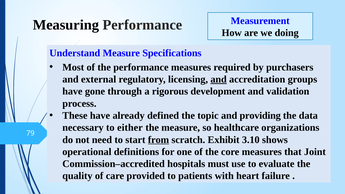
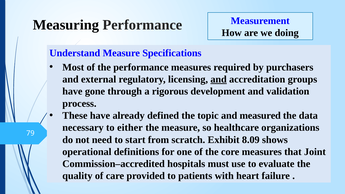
providing: providing -> measured (260, 116)
from underline: present -> none (158, 140)
3.10: 3.10 -> 8.09 (251, 140)
